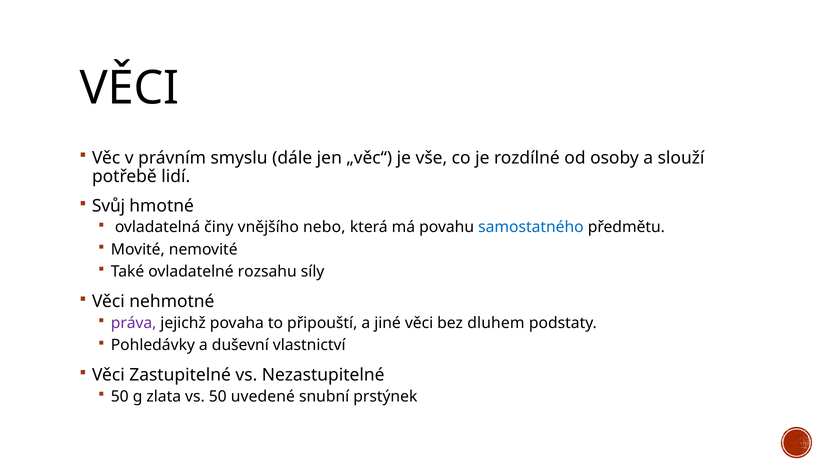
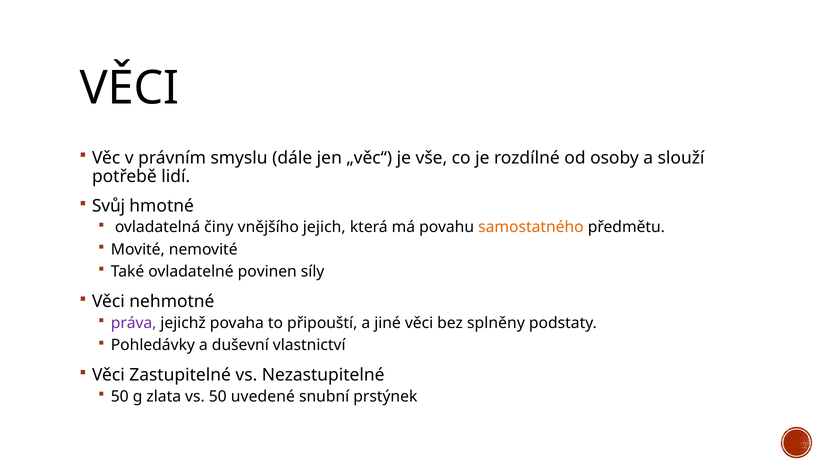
nebo: nebo -> jejich (324, 227)
samostatného colour: blue -> orange (531, 227)
rozsahu: rozsahu -> povinen (267, 271)
dluhem: dluhem -> splněny (496, 323)
